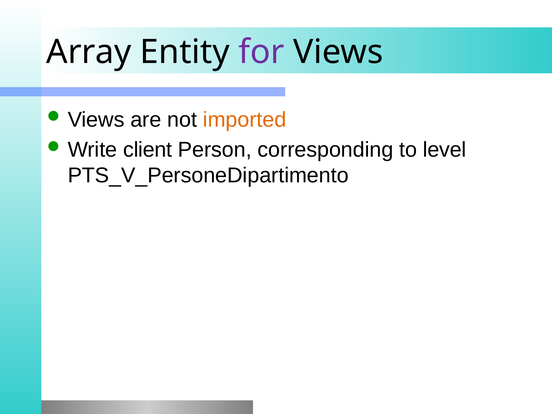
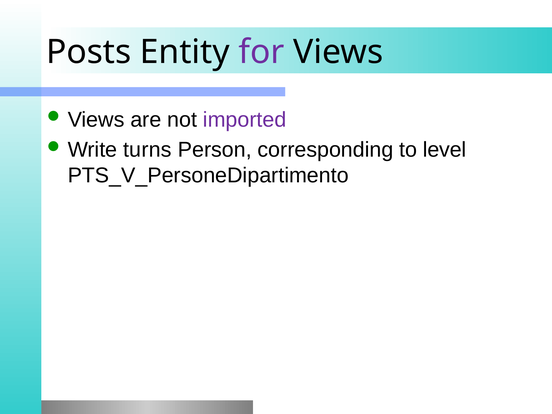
Array: Array -> Posts (89, 52)
imported colour: orange -> purple (245, 120)
client: client -> turns (147, 150)
